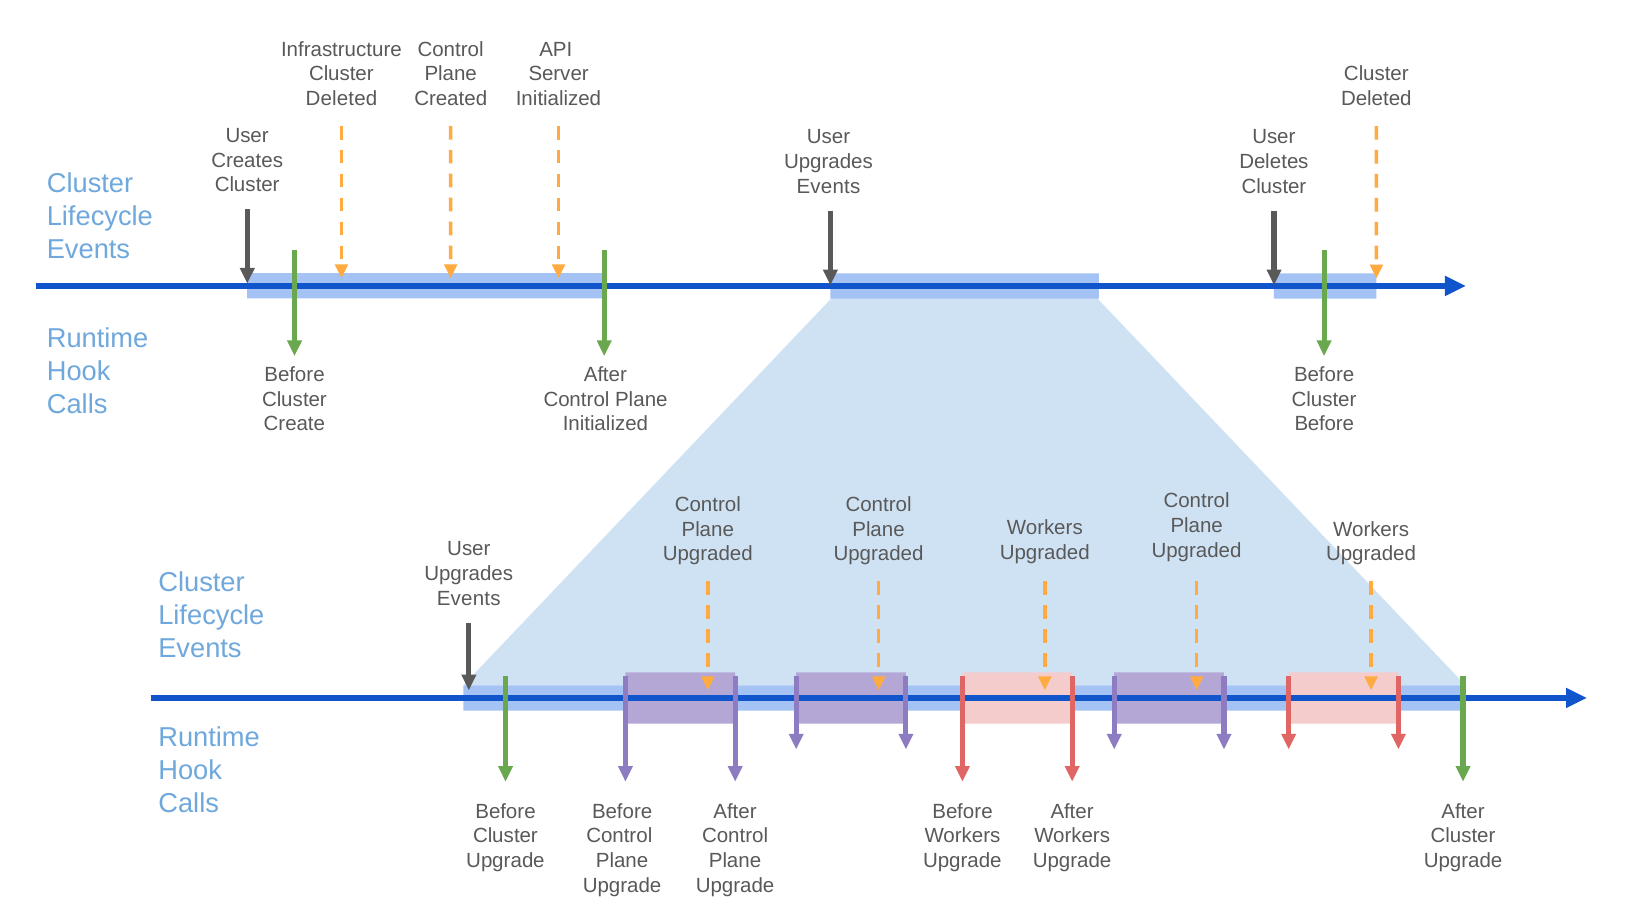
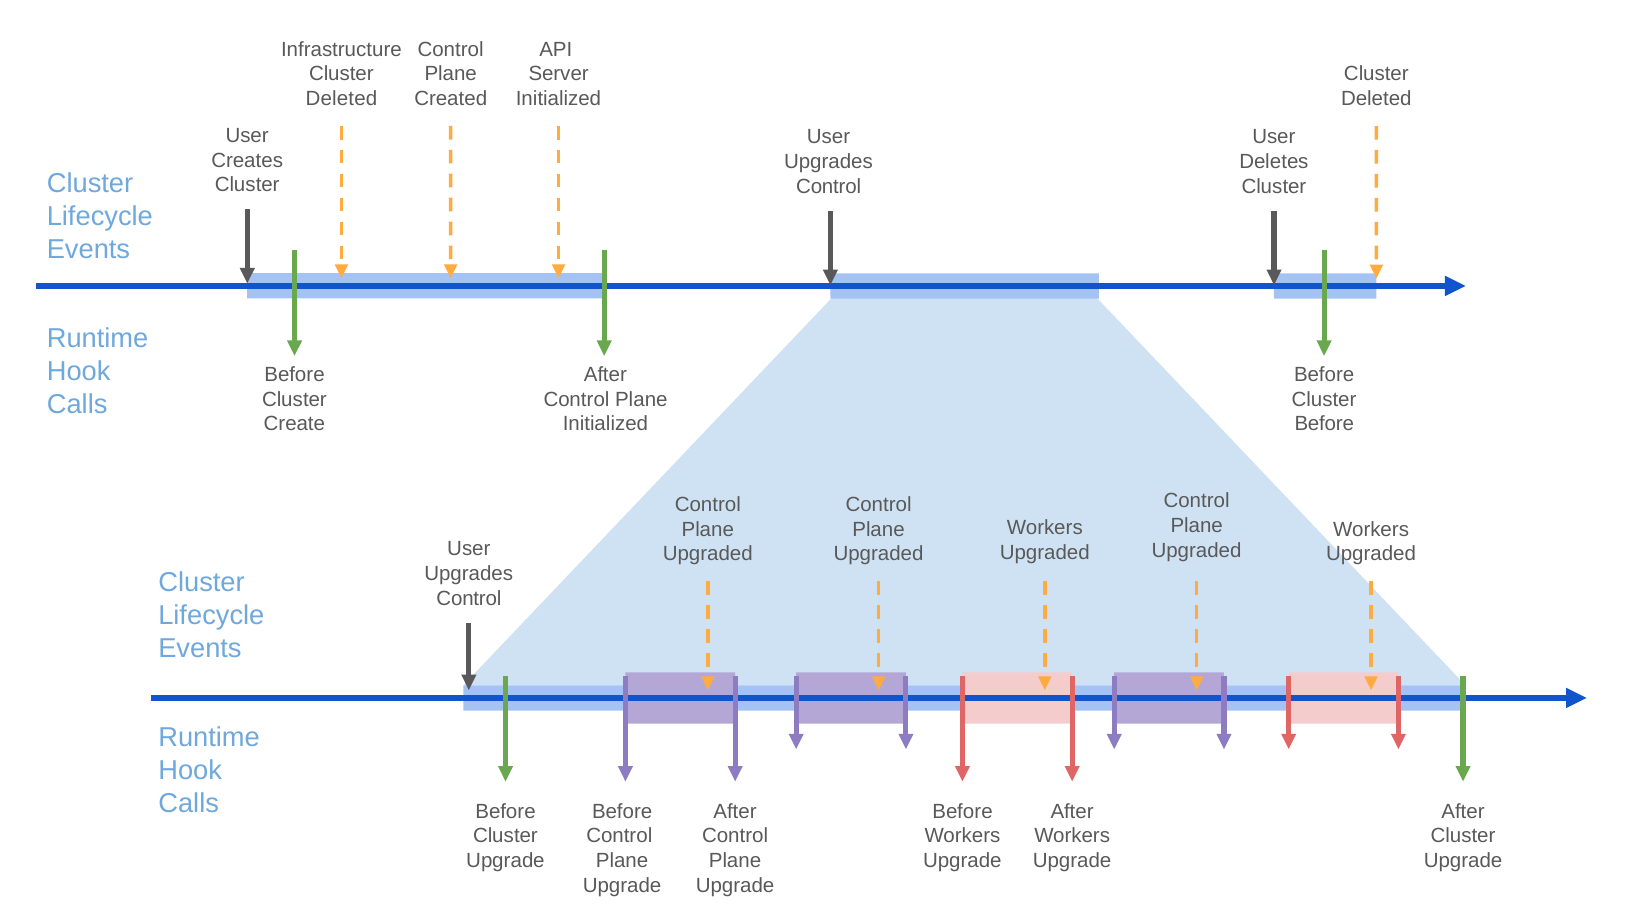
Events: Events -> Control (829, 186)
Events: Events -> Control (469, 598)
